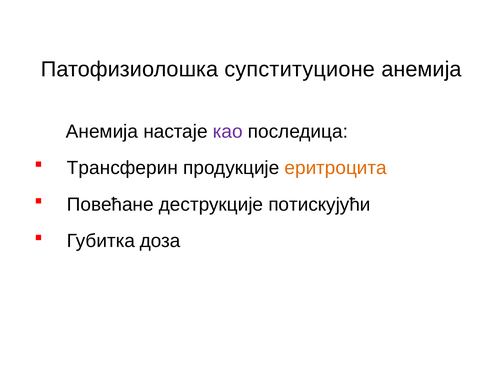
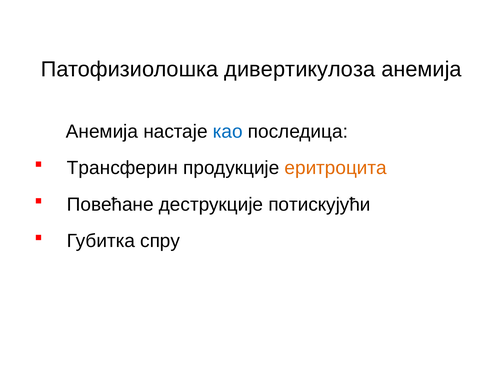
супституционе: супституционе -> дивертикулоза (300, 69)
као colour: purple -> blue (228, 131)
доза: доза -> спру (160, 241)
